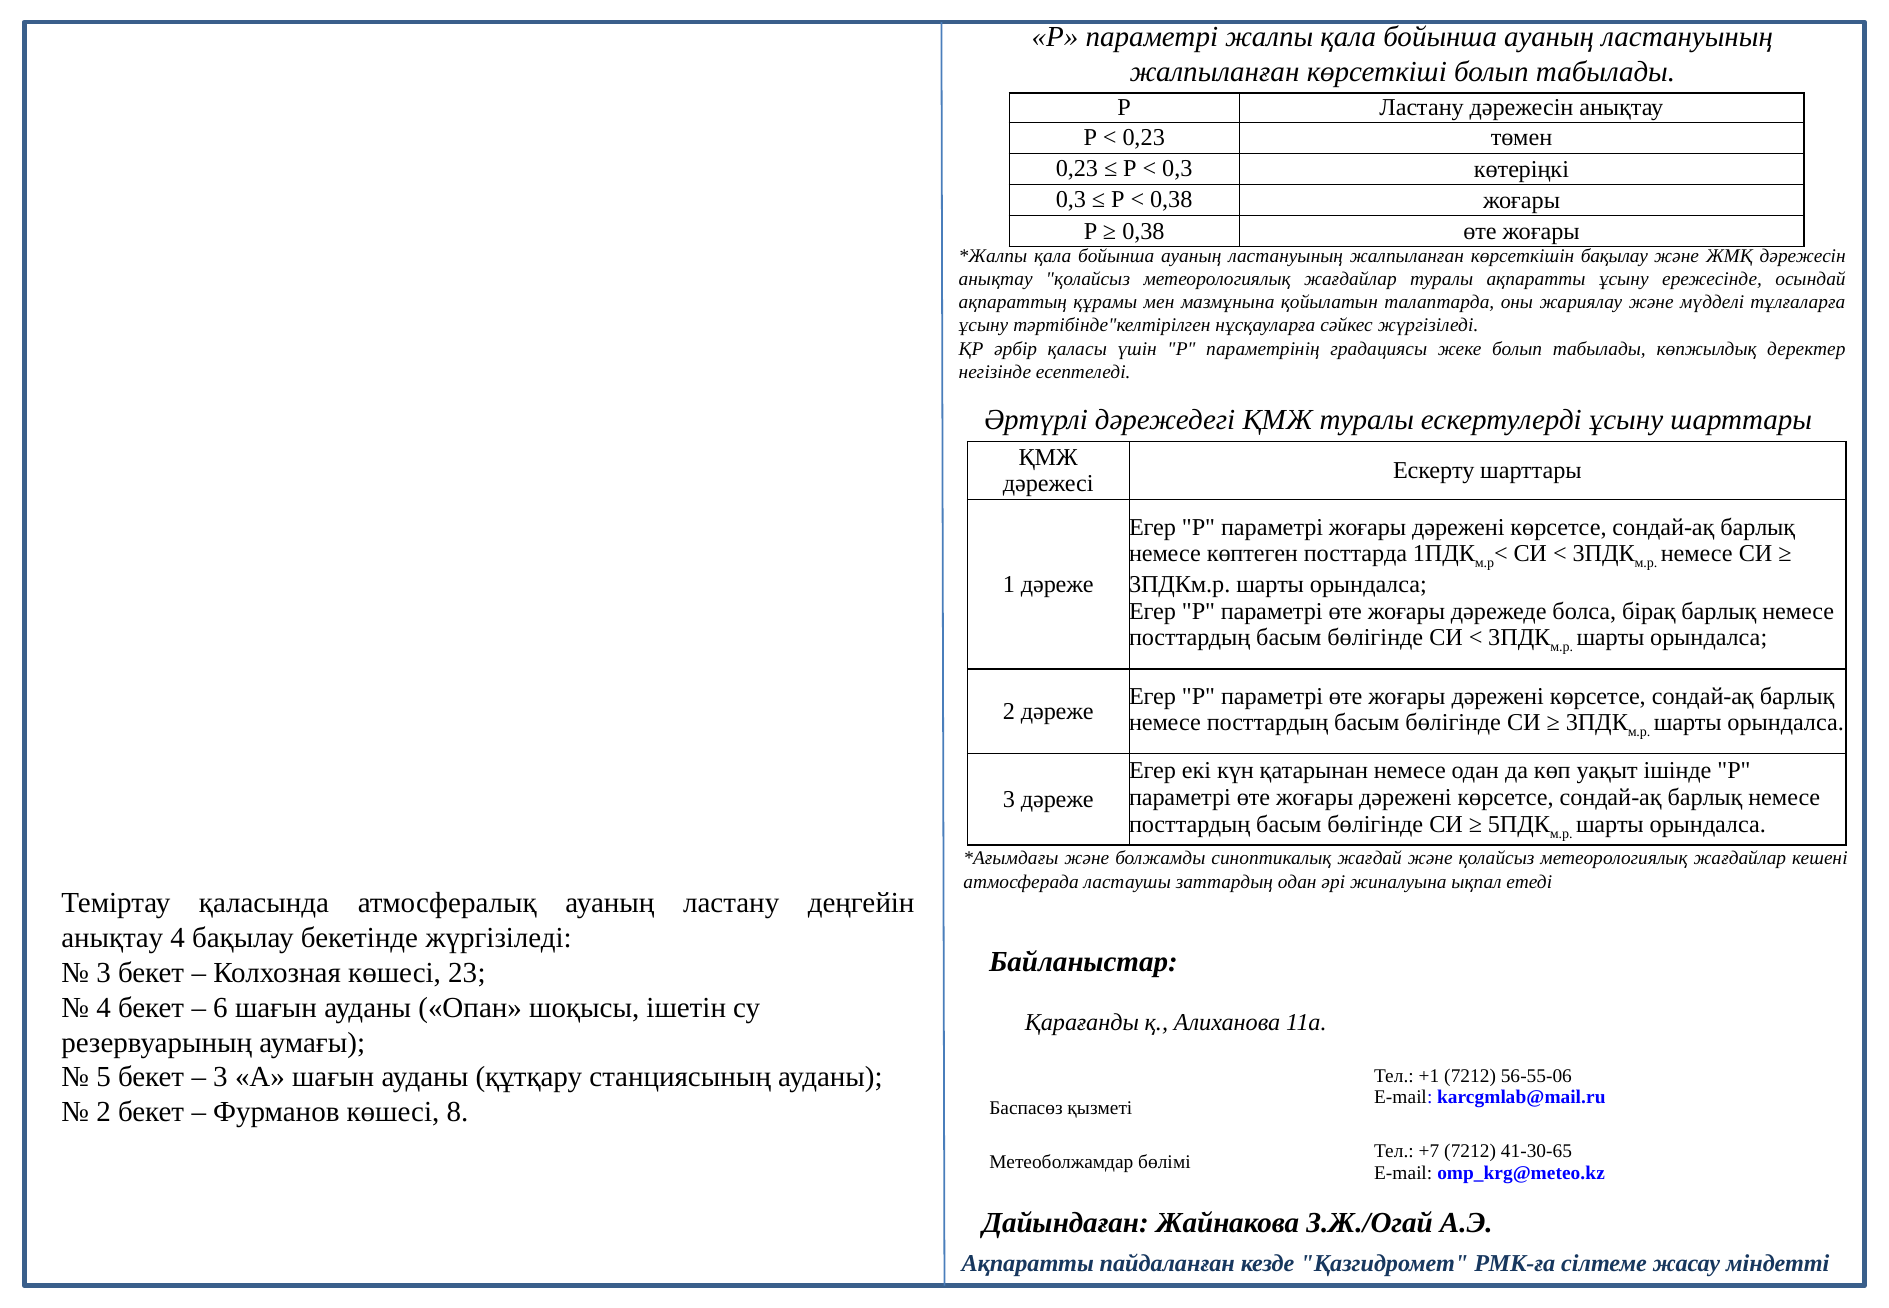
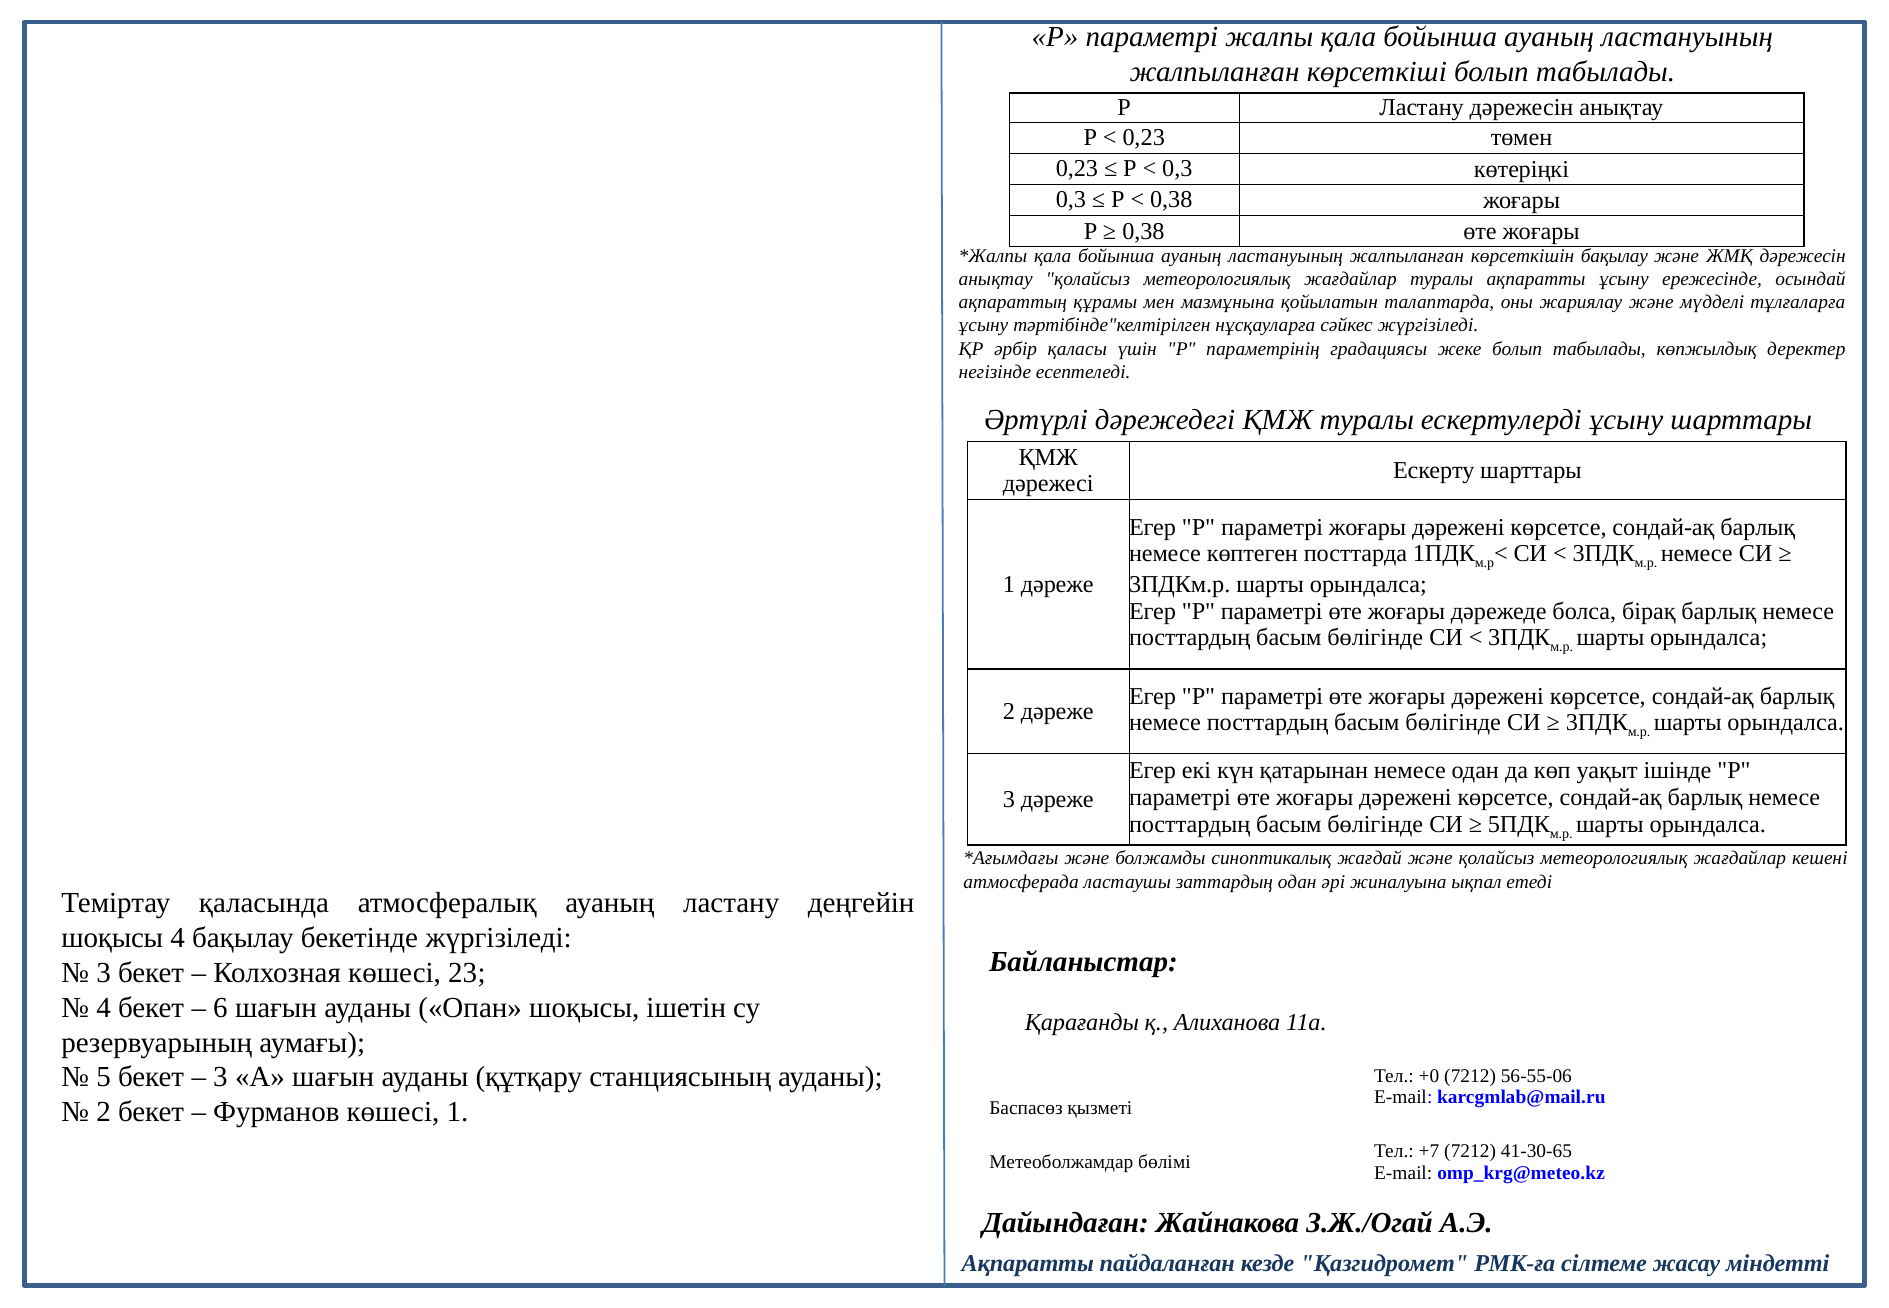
анықтау: анықтау -> шоқысы (112, 938)
+1: +1 -> +0 (1429, 1076)
көшесі 8: 8 -> 1 (457, 1112)
